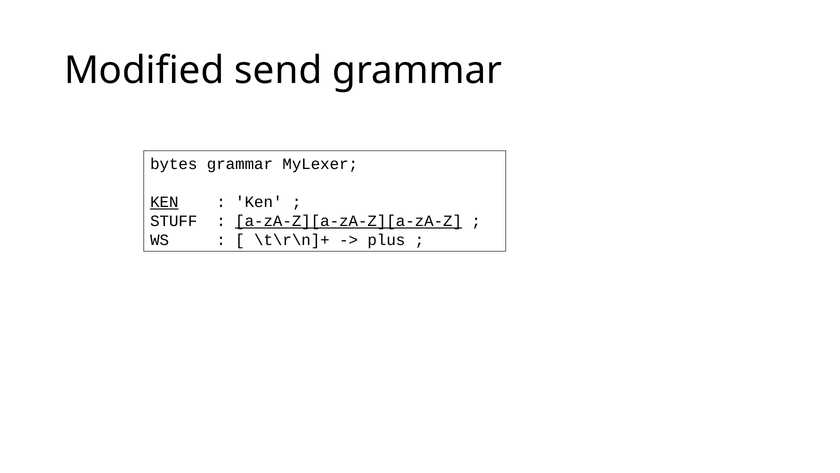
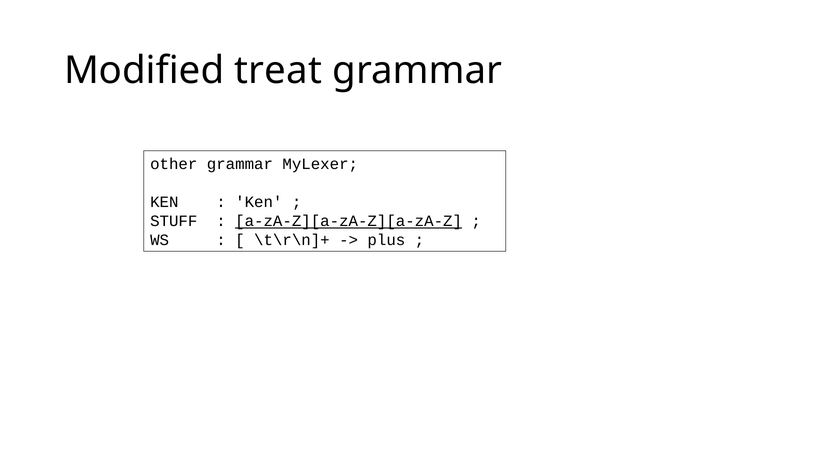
send: send -> treat (278, 71)
bytes: bytes -> other (174, 164)
KEN underline: present -> none (164, 202)
